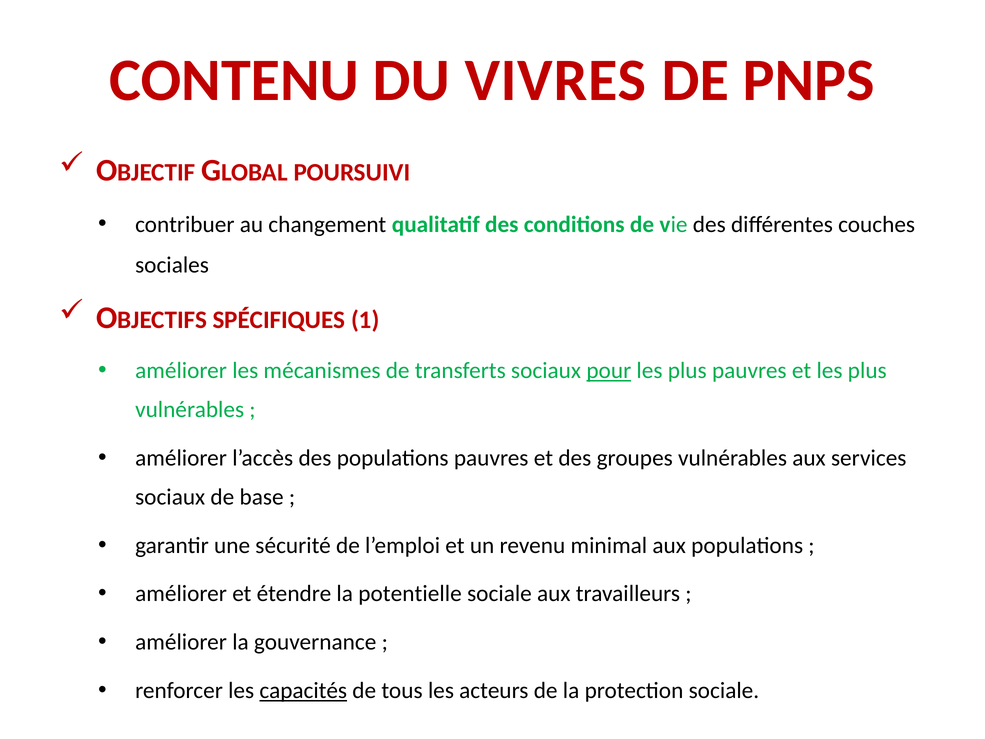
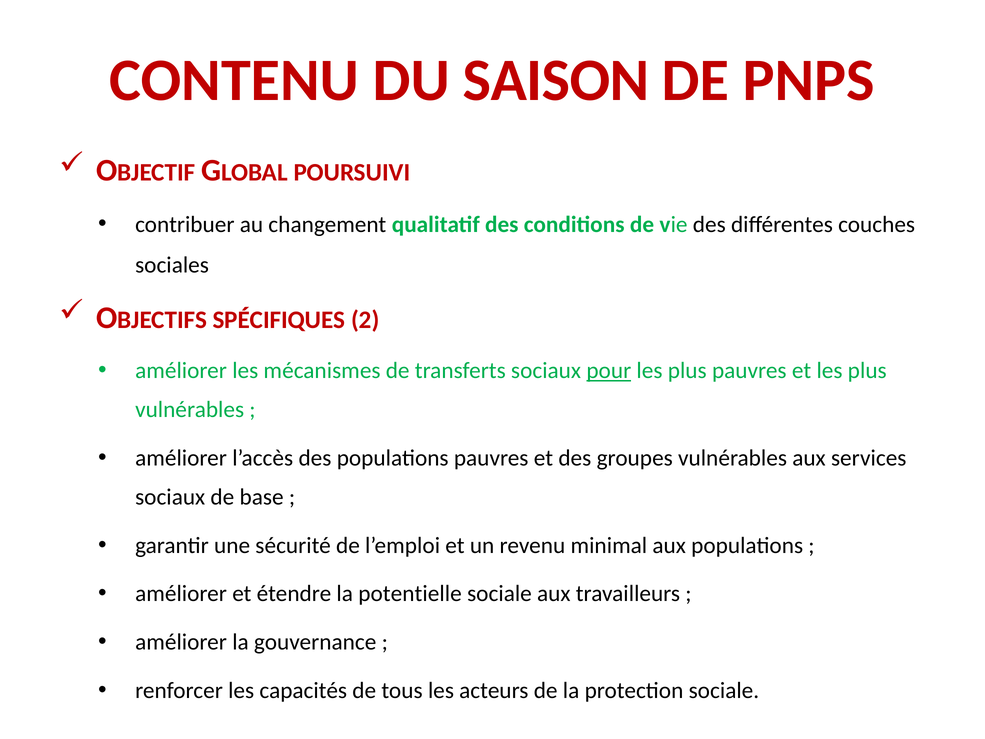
VIVRES: VIVRES -> SAISON (556, 81)
1: 1 -> 2 (365, 320)
capacités underline: present -> none (303, 690)
